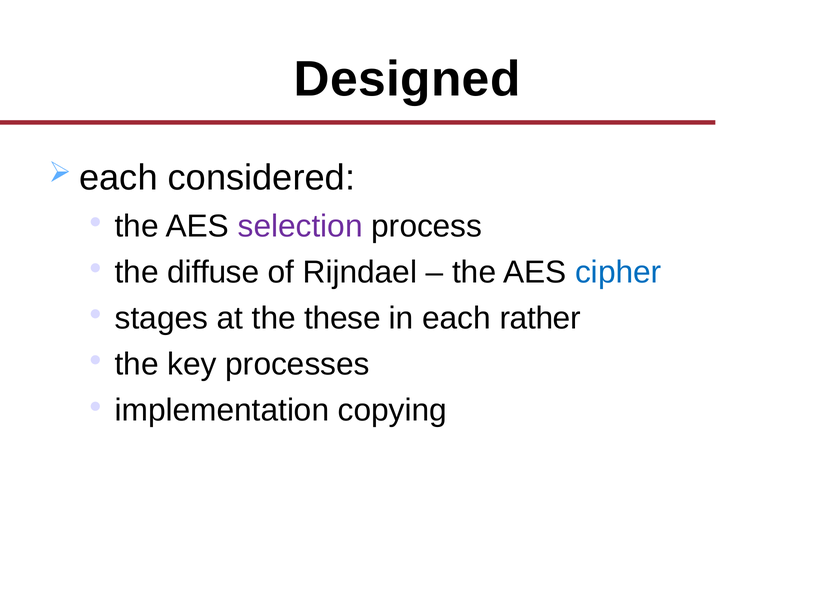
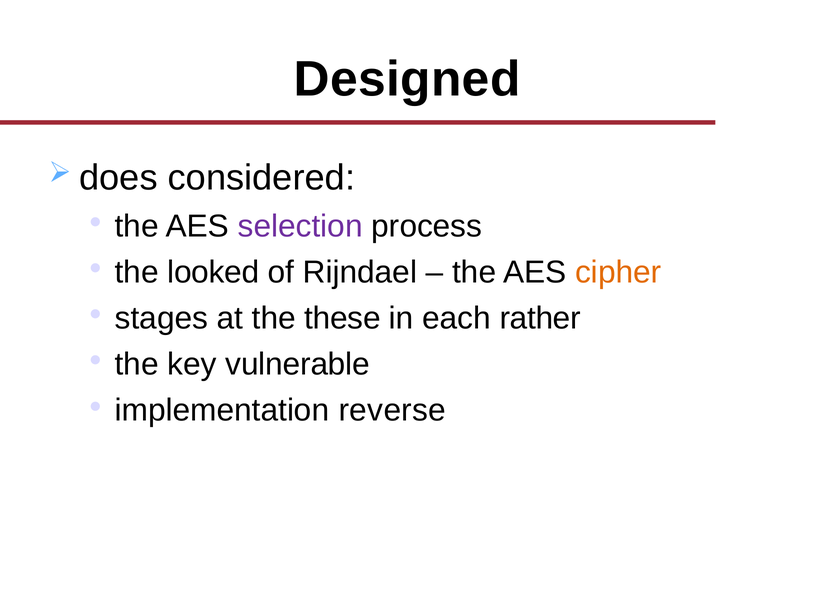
each: each -> does (118, 178)
diffuse: diffuse -> looked (213, 272)
cipher colour: blue -> orange (618, 272)
processes: processes -> vulnerable (298, 364)
copying: copying -> reverse (392, 410)
